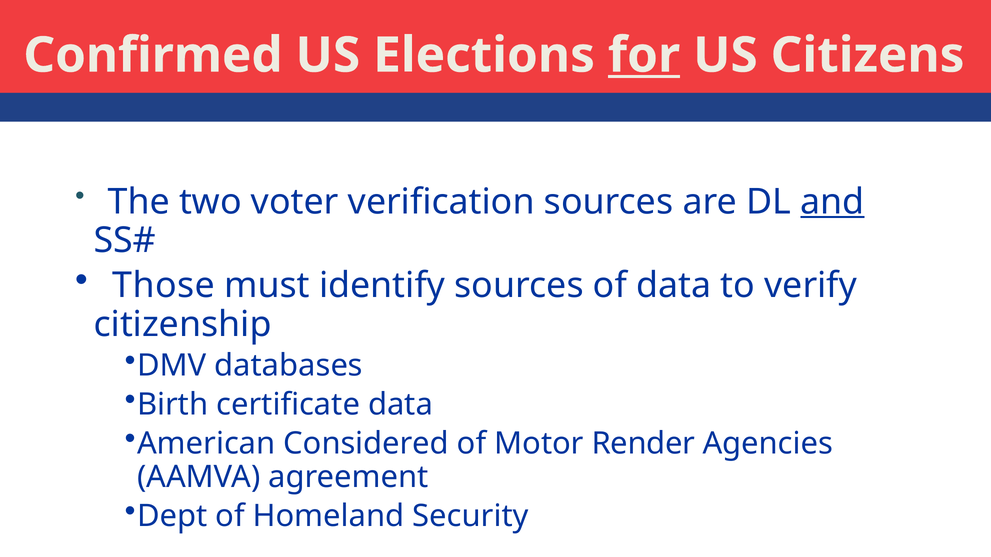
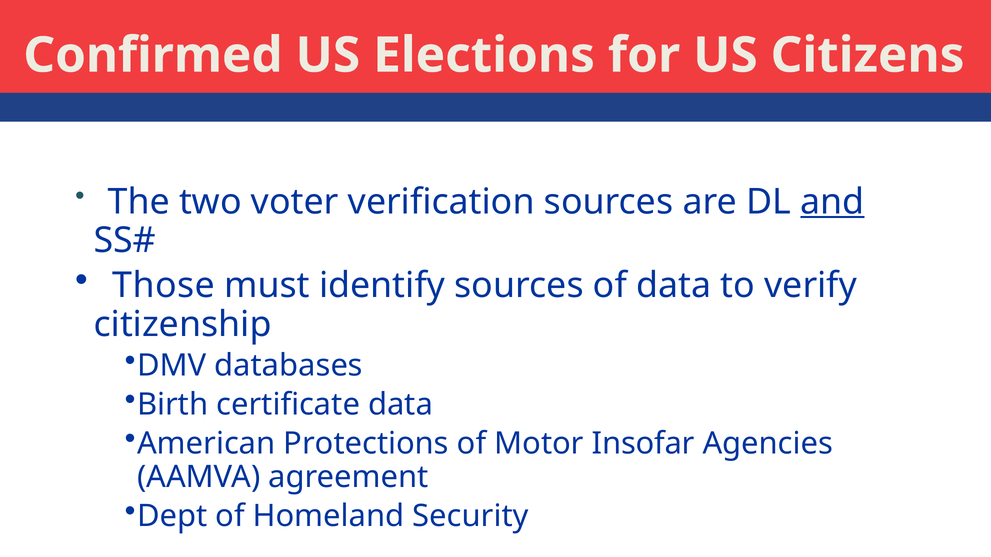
for underline: present -> none (644, 55)
Considered: Considered -> Protections (366, 444)
Render: Render -> Insofar (643, 444)
